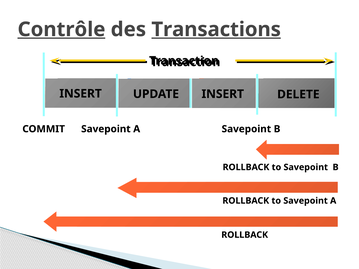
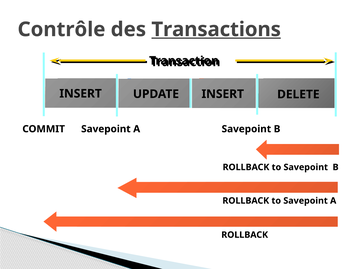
Contrôle underline: present -> none (61, 29)
